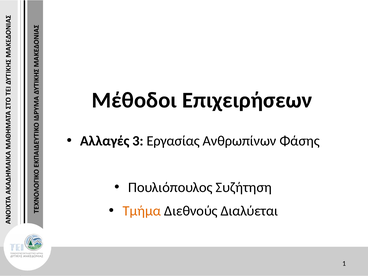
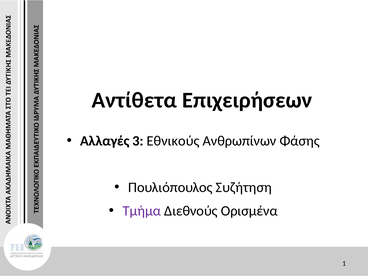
Μέθοδοι: Μέθοδοι -> Αντίθετα (134, 100)
Εργασίας: Εργασίας -> Εθνικούς (173, 141)
Τμήμα colour: orange -> purple (142, 211)
Διαλύεται: Διαλύεται -> Ορισμένα (249, 211)
